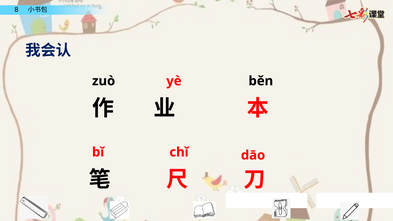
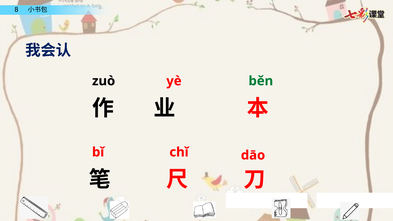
běn colour: black -> green (261, 81)
